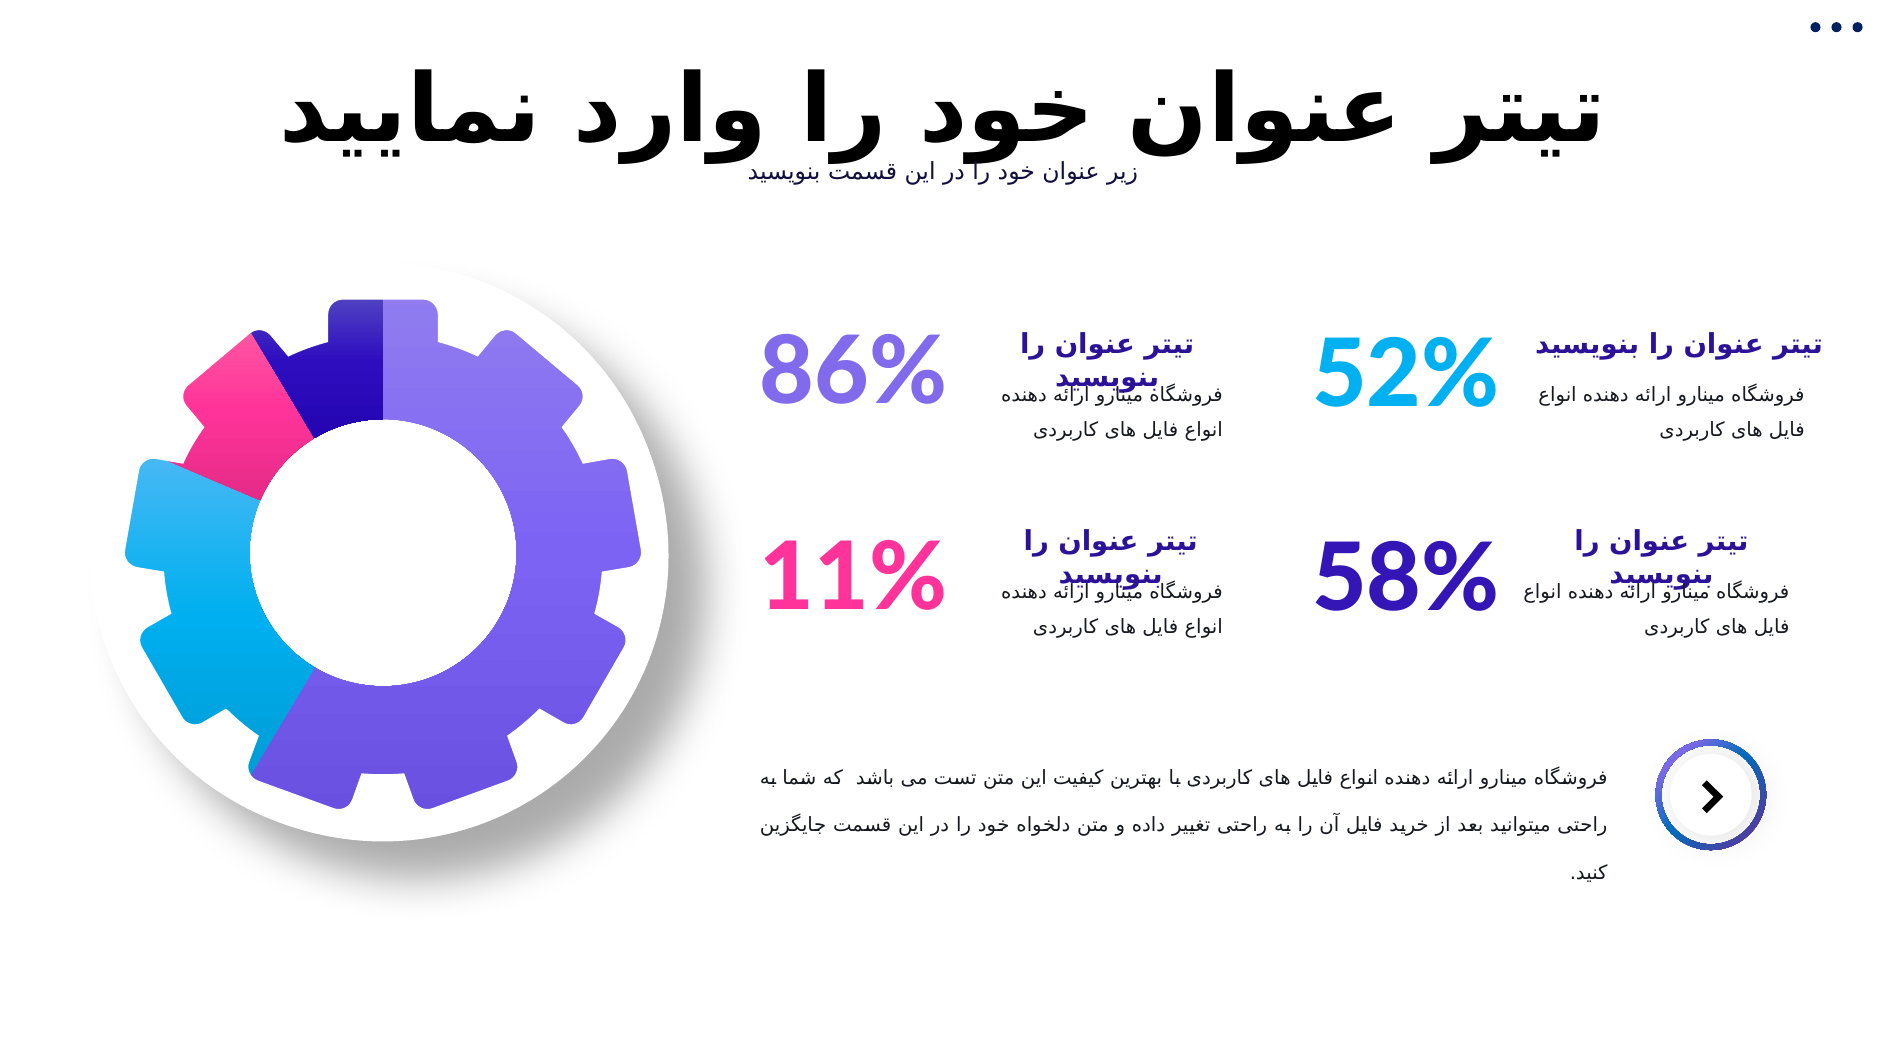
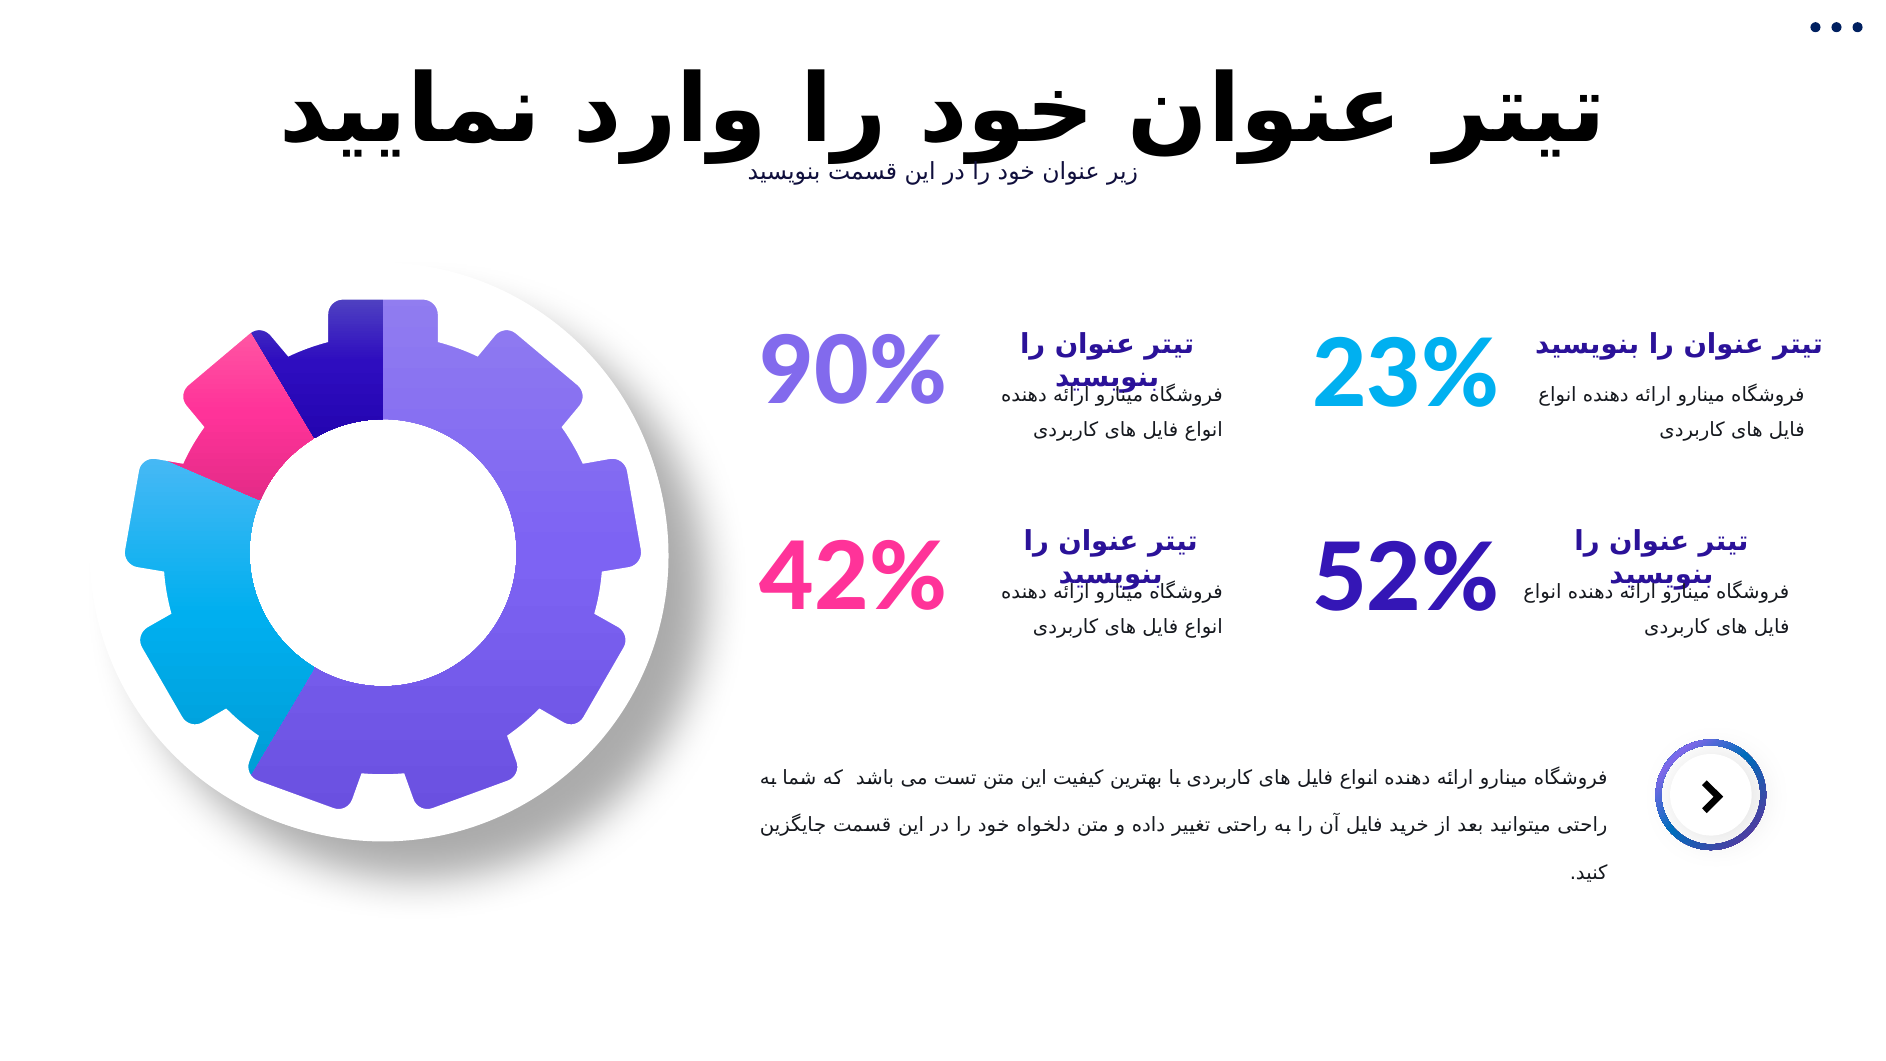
86%: 86% -> 90% (853, 372)
52%: 52% -> 23% (1406, 375)
11%: 11% -> 42% (853, 578)
58%: 58% -> 52% (1406, 579)
